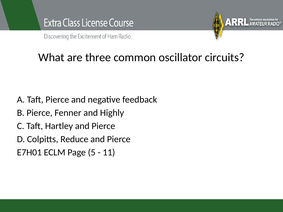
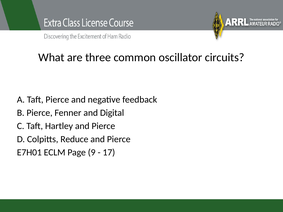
Highly: Highly -> Digital (112, 113)
5: 5 -> 9 (92, 153)
11: 11 -> 17 (109, 153)
